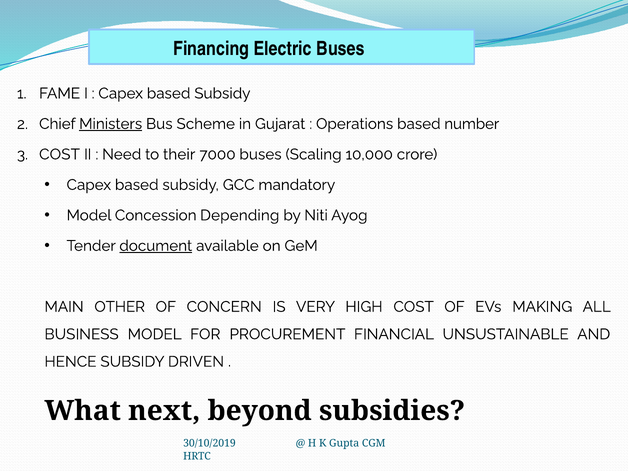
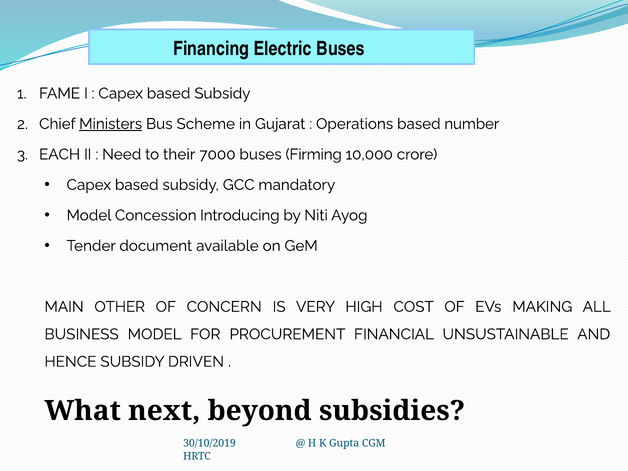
COST: COST -> EACH (60, 154)
Scaling: Scaling -> Firming (314, 154)
Depending: Depending -> Introducing (240, 215)
document underline: present -> none (156, 246)
